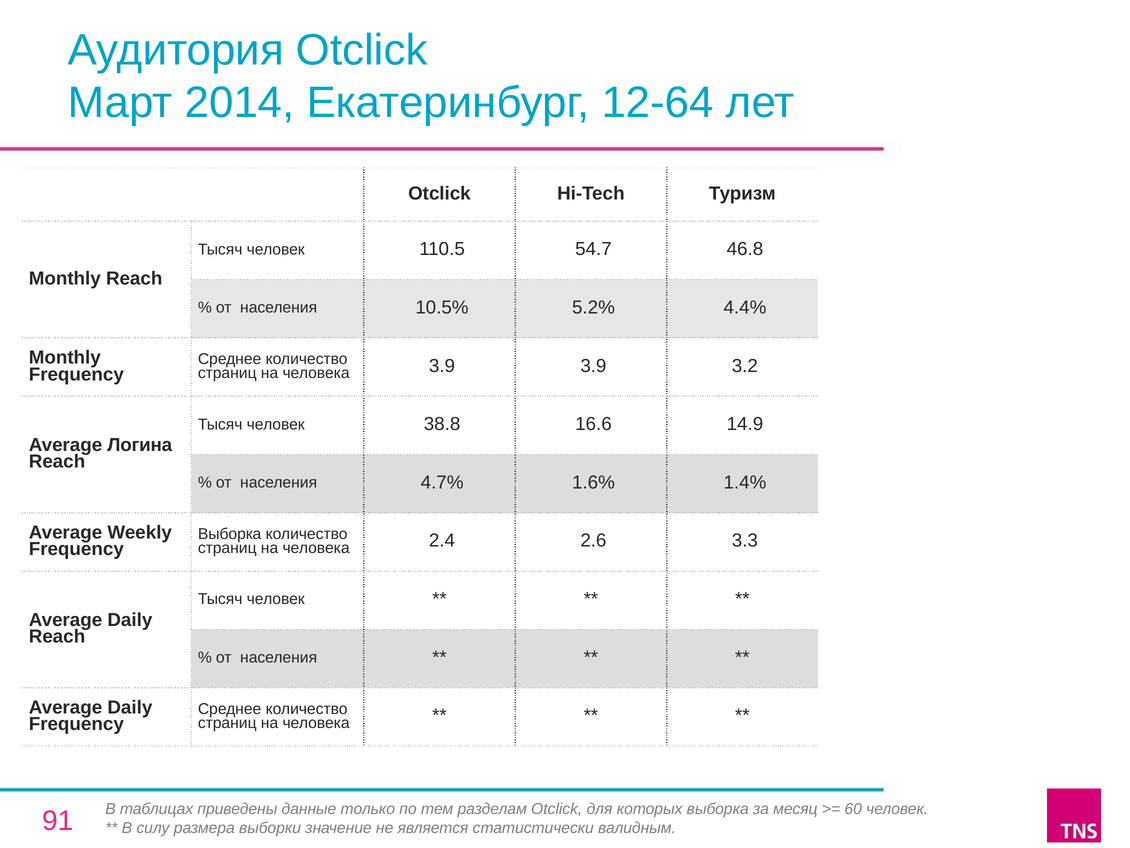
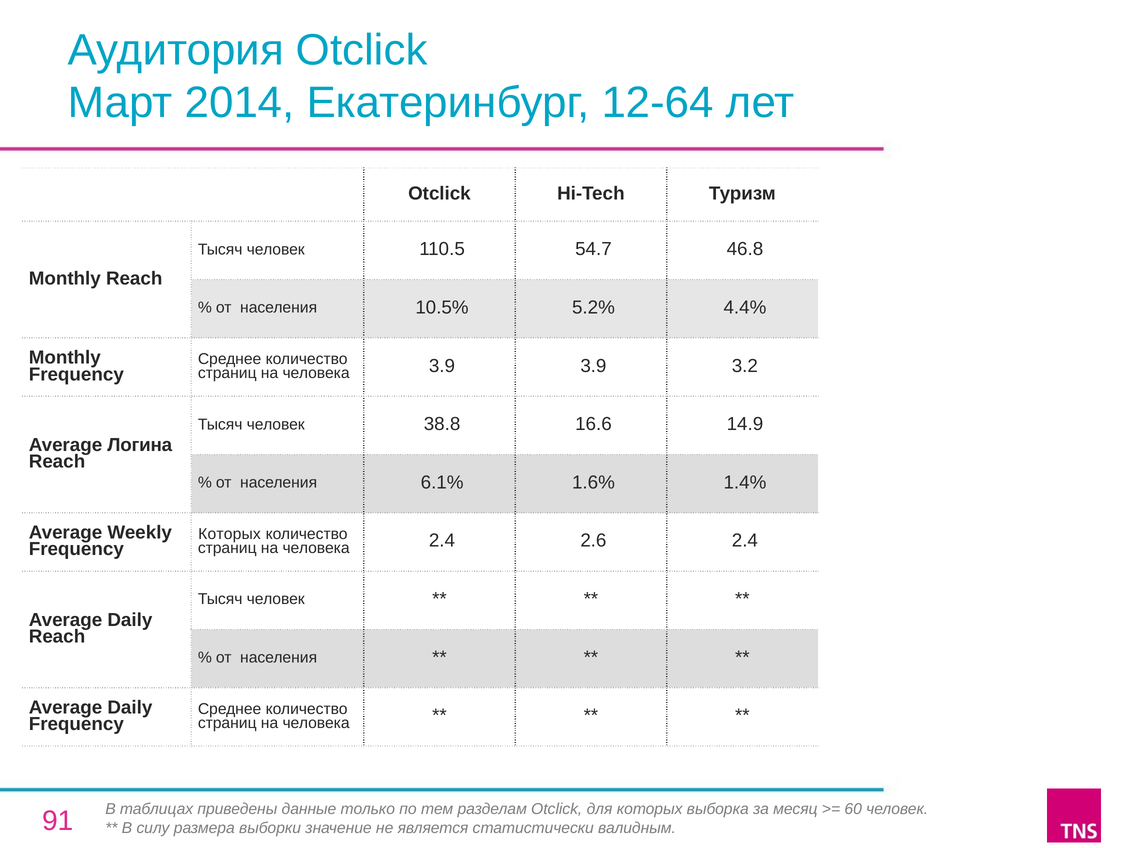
4.7%: 4.7% -> 6.1% (442, 482)
Выборка: Выборка -> Которых (230, 534)
2.6 3.3: 3.3 -> 2.4 (745, 540)
